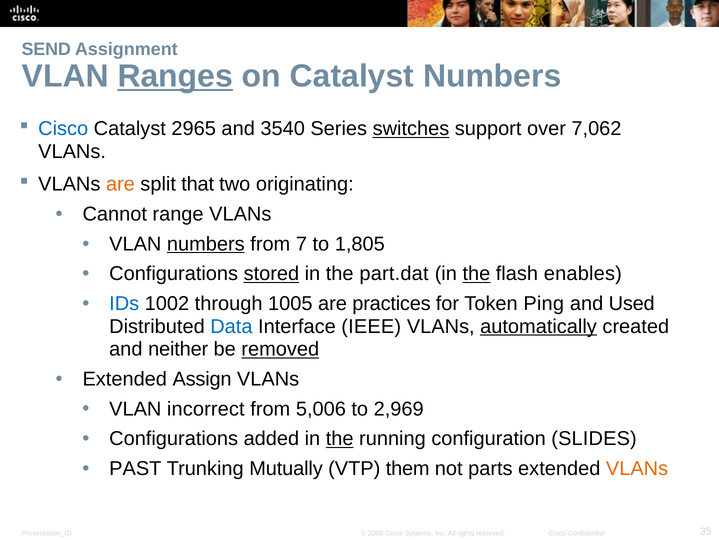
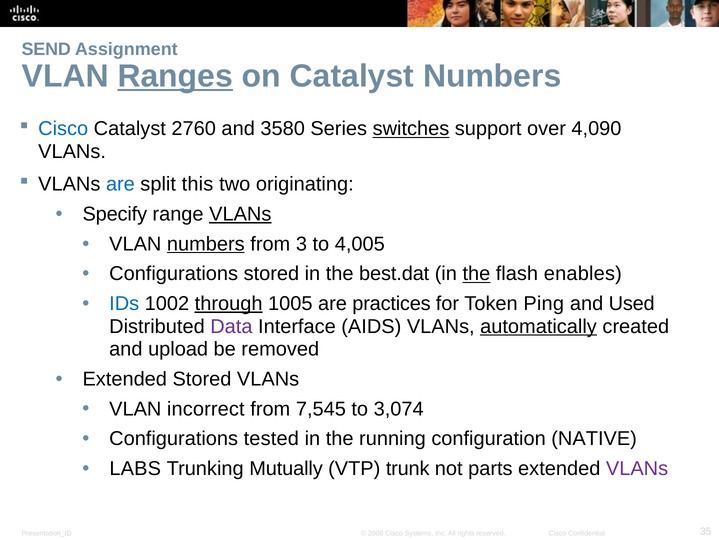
2965: 2965 -> 2760 (194, 129)
3540: 3540 -> 3580 (283, 129)
7,062: 7,062 -> 4,090 (596, 129)
are colour: orange -> blue (120, 184)
that: that -> this (198, 184)
Cannot: Cannot -> Specify (115, 214)
VLANs underline: none -> present (240, 214)
7: 7 -> 3 (301, 244)
1,805: 1,805 -> 4,005 (360, 244)
stored underline: present -> none (271, 273)
part.dat: part.dat -> best.dat (394, 273)
through underline: none -> present (229, 303)
Data colour: blue -> purple (231, 326)
IEEE: IEEE -> AIDS (371, 326)
neither: neither -> upload (178, 349)
removed underline: present -> none (280, 349)
Extended Assign: Assign -> Stored (202, 379)
5,006: 5,006 -> 7,545 (321, 408)
2,969: 2,969 -> 3,074 (399, 408)
added: added -> tested (271, 438)
the underline: present -> none (340, 438)
SLIDES: SLIDES -> NATIVE (594, 438)
PAST: PAST -> LABS (135, 468)
them: them -> trunk (408, 468)
VLANs colour: orange -> purple (637, 468)
